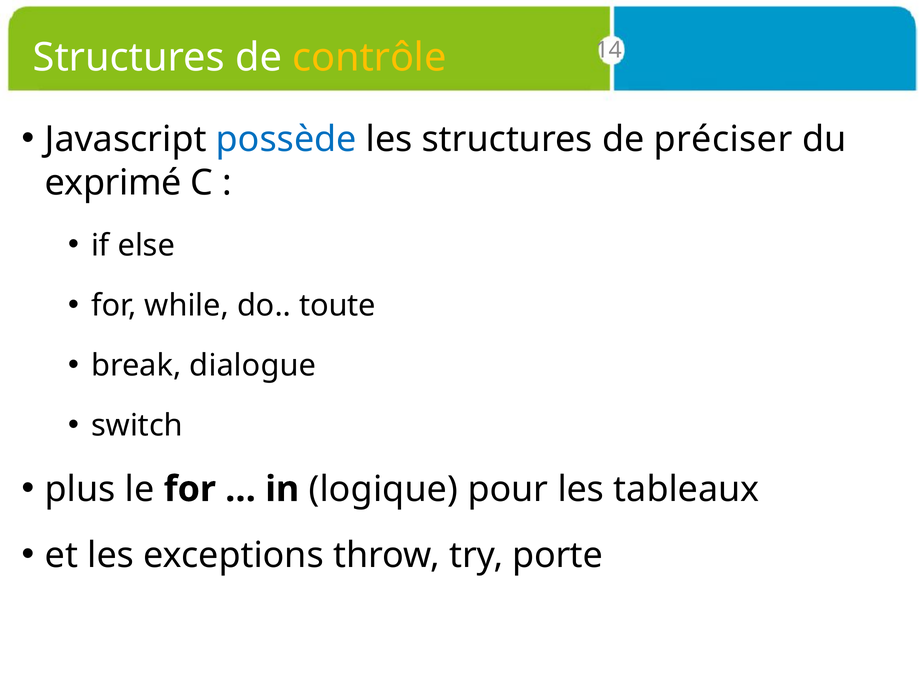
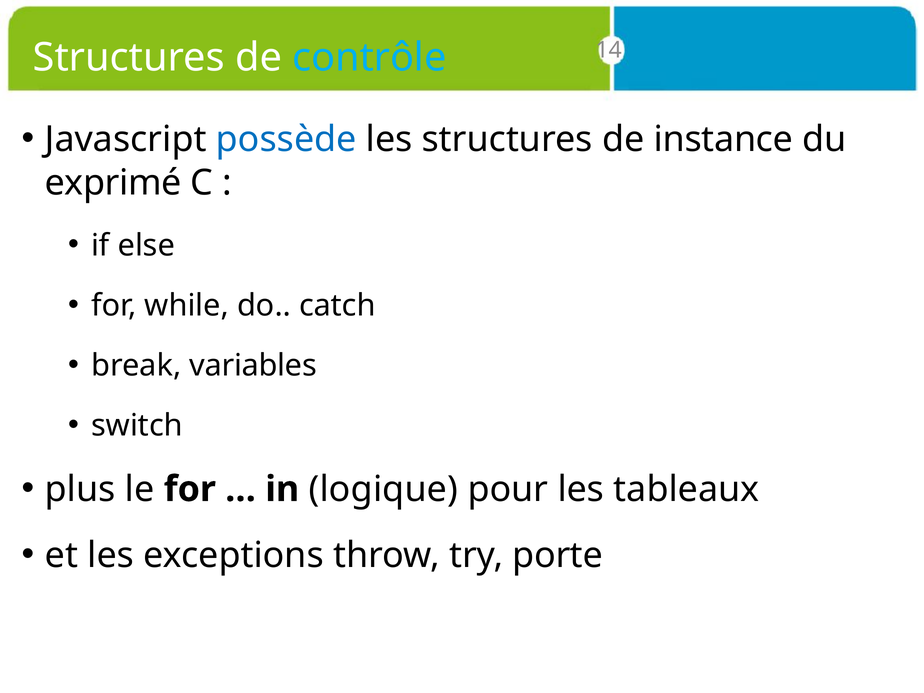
contrôle colour: yellow -> light blue (369, 58)
préciser: préciser -> instance (723, 140)
toute: toute -> catch (337, 306)
dialogue: dialogue -> variables (253, 366)
